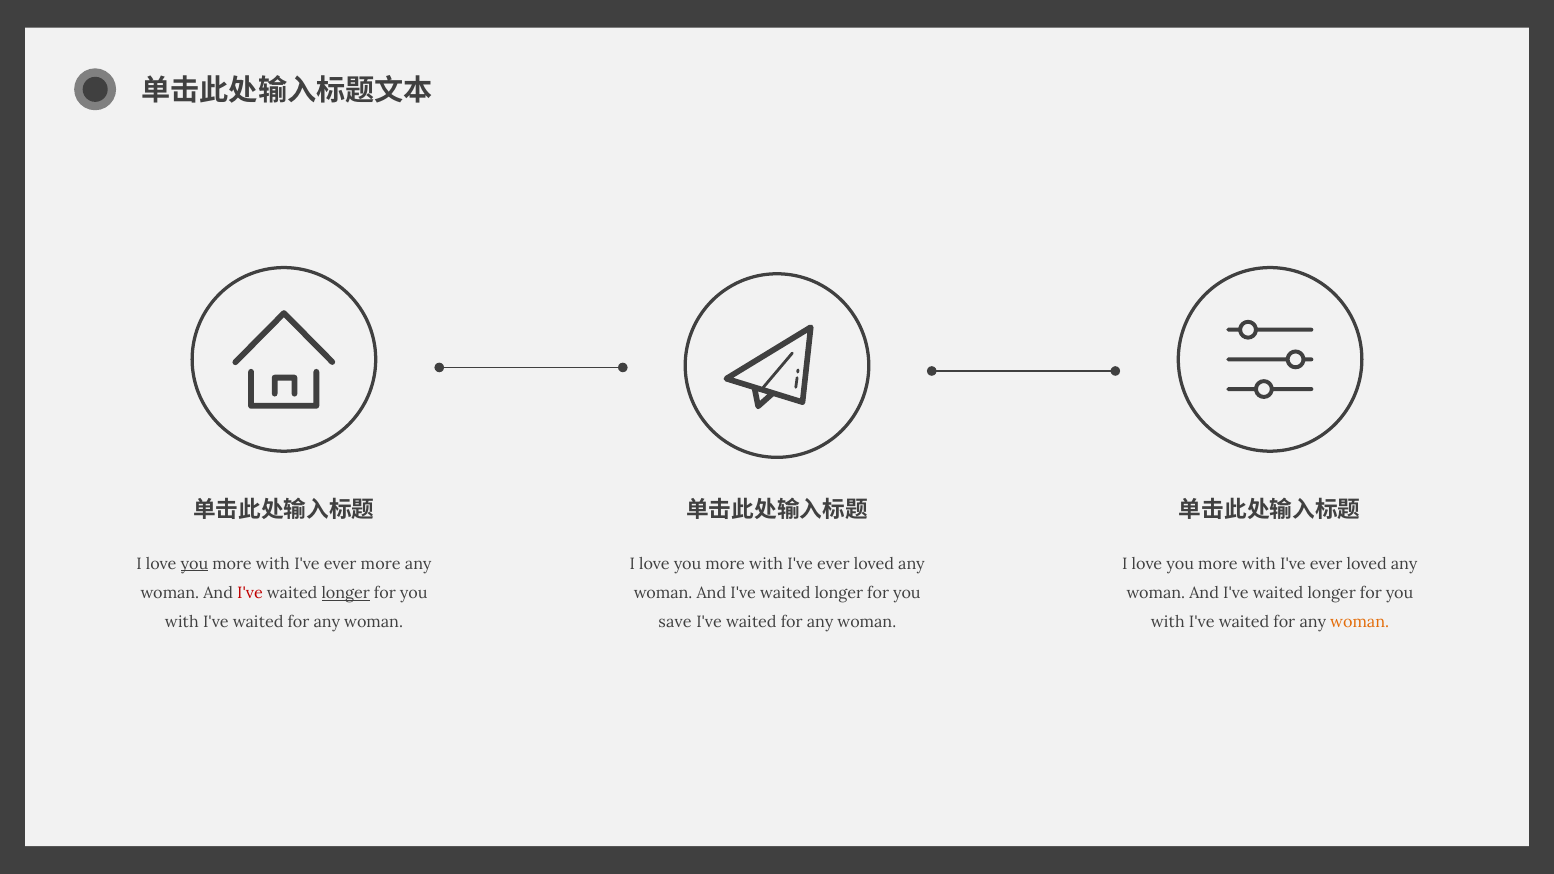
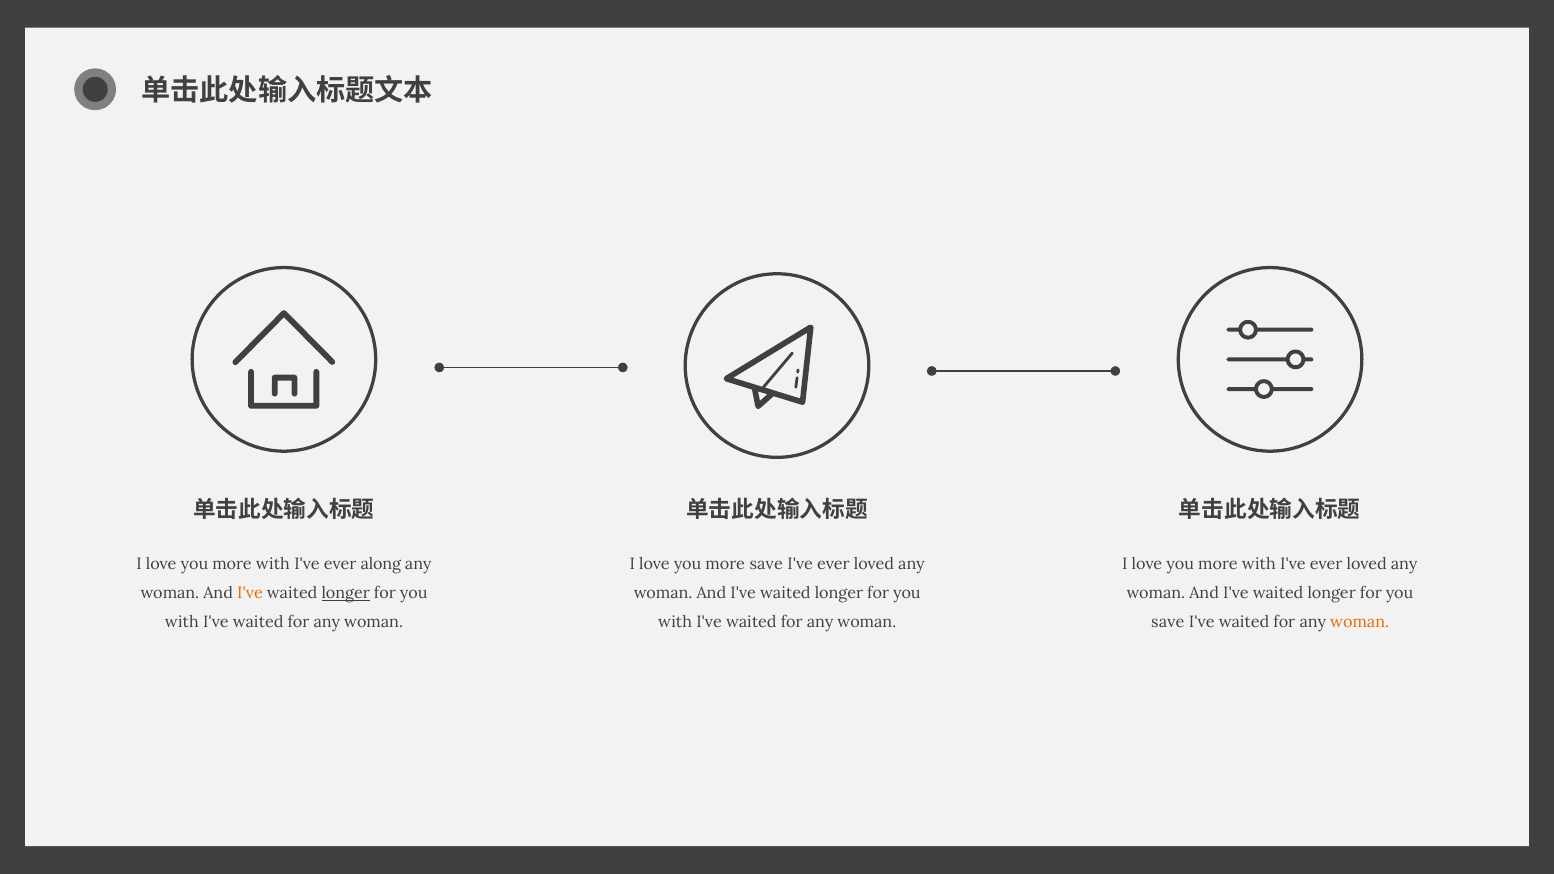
you underline: present -> none (194, 564)
ever more: more -> along (381, 564)
with: with -> save (766, 564)
I've colour: red -> orange (250, 593)
save: save -> with (675, 622)
with: with -> save (1168, 622)
